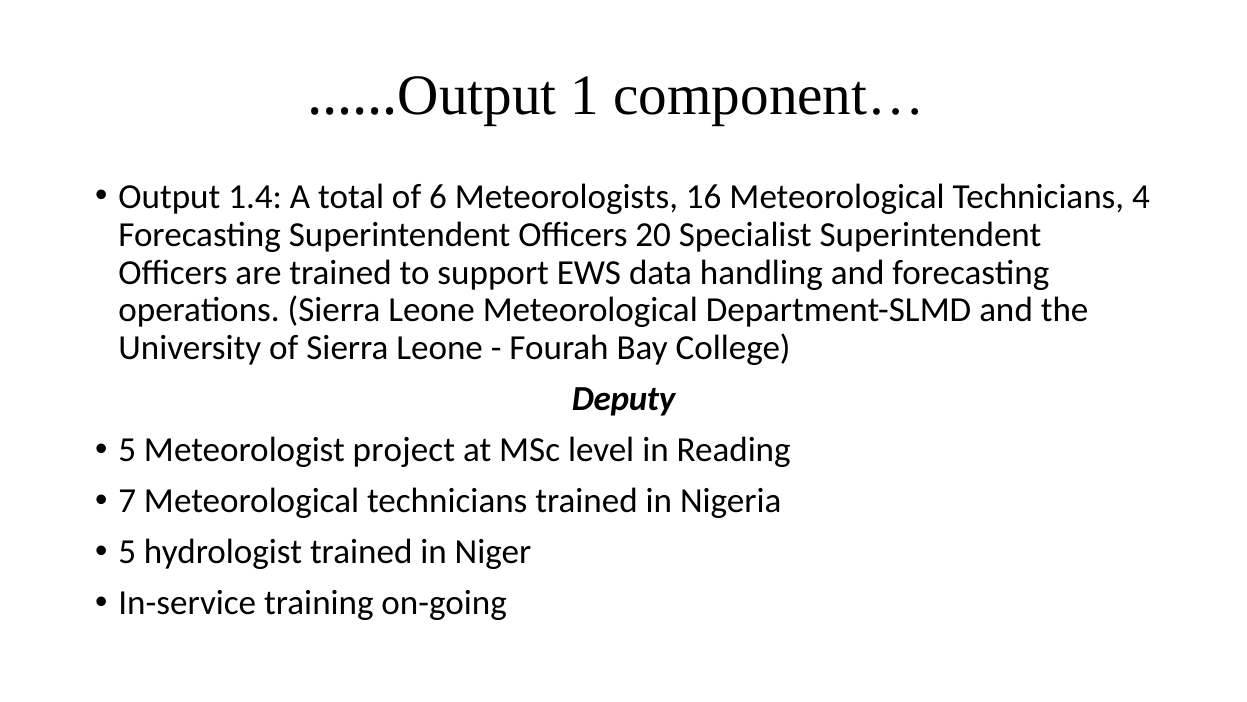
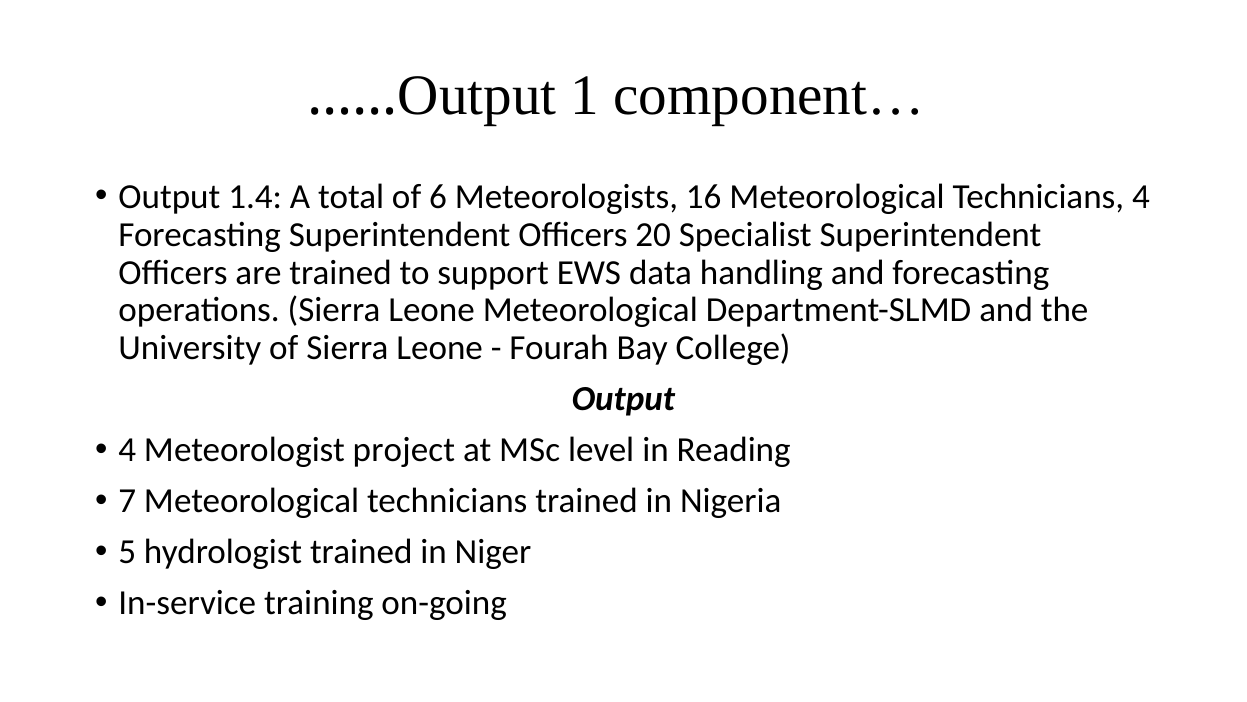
Deputy: Deputy -> Output (623, 399)
5: 5 -> 4 (127, 450)
